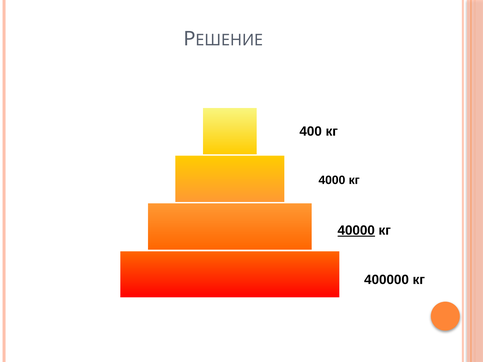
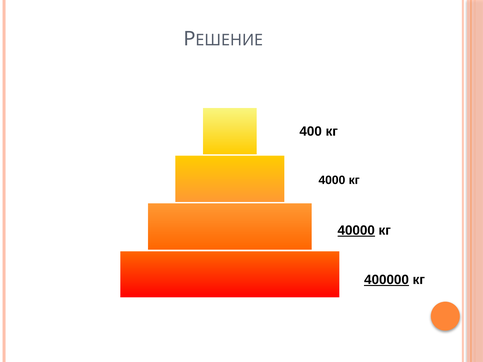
400000 underline: none -> present (387, 280)
